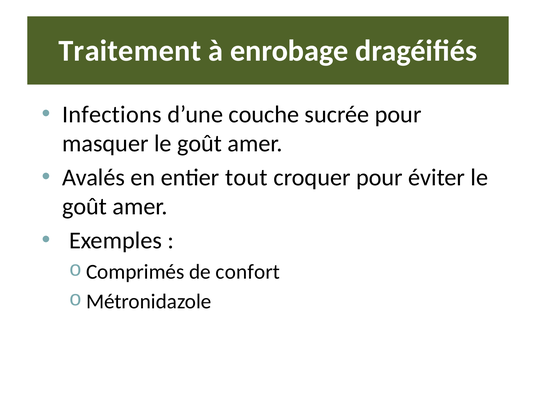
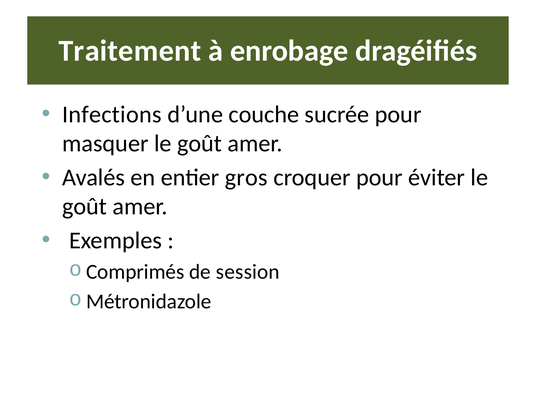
tout: tout -> gros (246, 177)
confort: confort -> session (248, 272)
